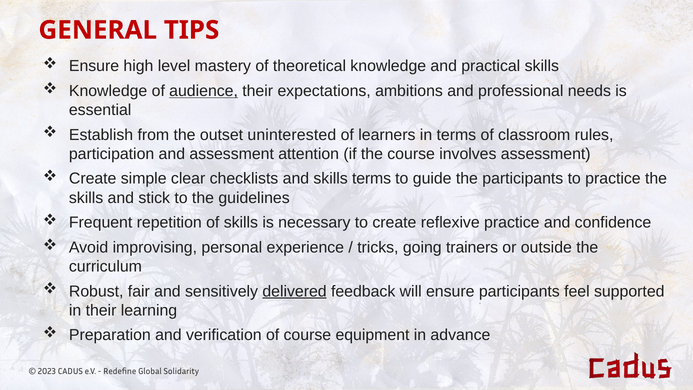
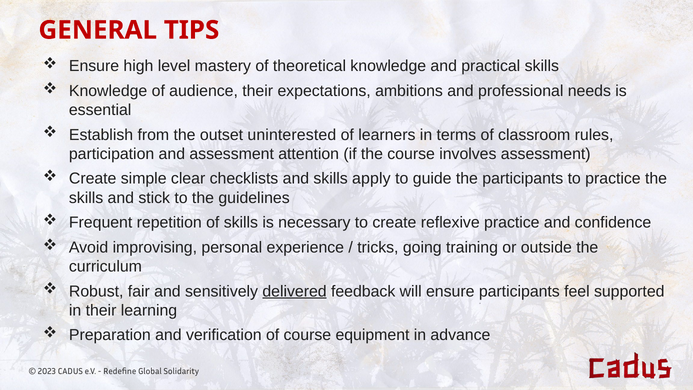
audience underline: present -> none (204, 91)
skills terms: terms -> apply (371, 179)
trainers: trainers -> training (472, 247)
